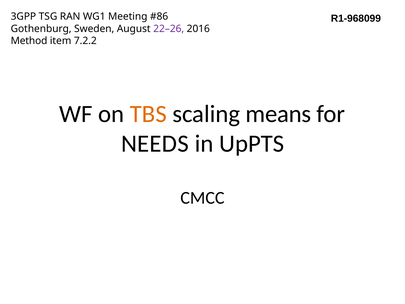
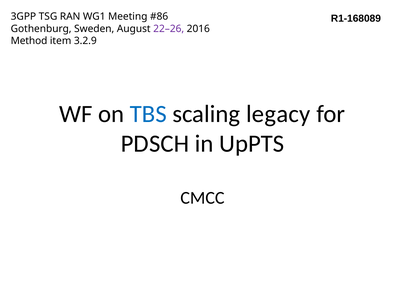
R1-968099: R1-968099 -> R1-168089 (356, 19)
7.2.2: 7.2.2 -> 3.2.9 (85, 41)
TBS colour: orange -> blue (148, 114)
means: means -> legacy (278, 114)
NEEDS: NEEDS -> PDSCH (155, 143)
